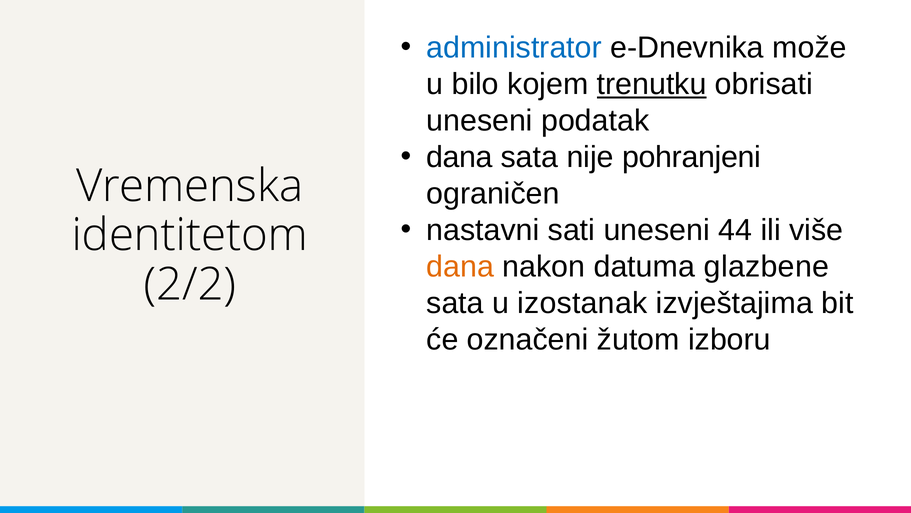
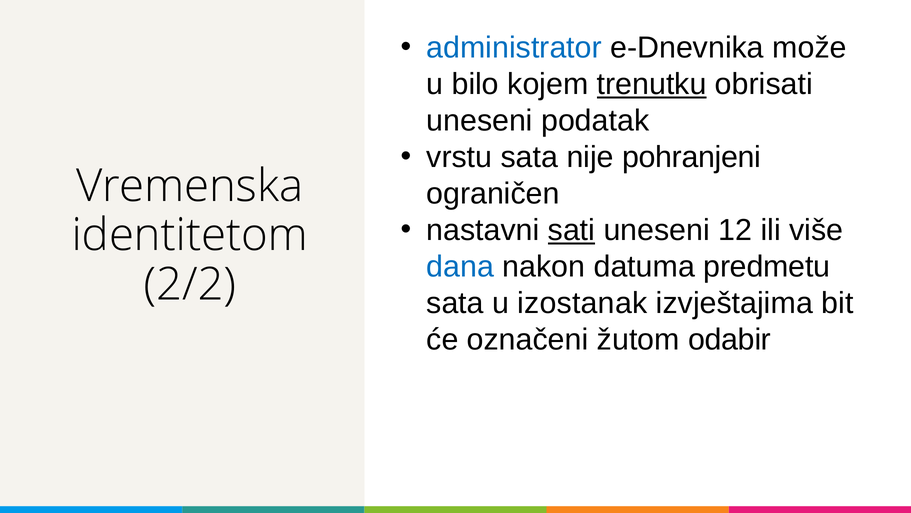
dana: dana -> vrstu (459, 157)
sati underline: none -> present (571, 230)
44: 44 -> 12 (735, 230)
dana colour: orange -> blue (460, 266)
glazbene: glazbene -> predmetu (767, 266)
izboru: izboru -> odabir (730, 339)
